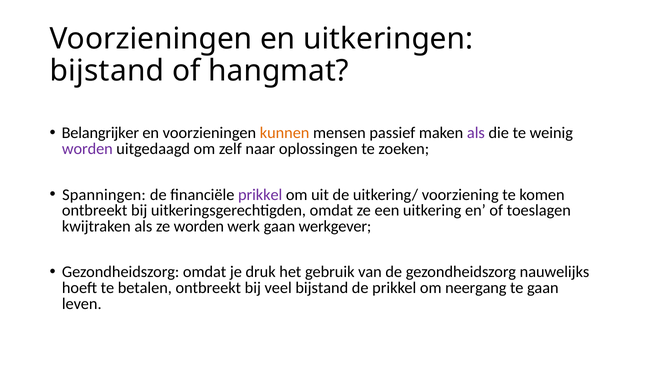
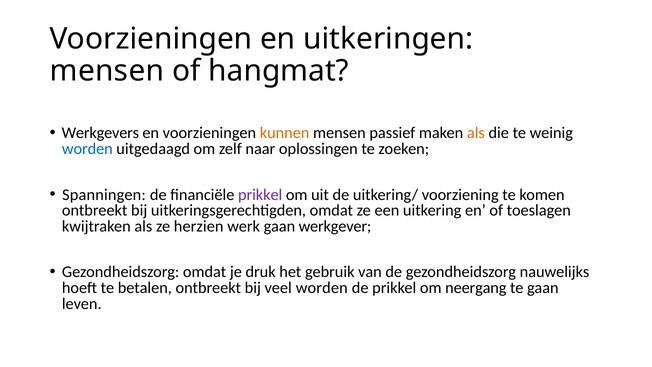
bijstand: bijstand -> mensen (107, 71)
Belangrijker: Belangrijker -> Werkgevers (100, 133)
als colour: purple -> orange (476, 133)
worden colour: purple -> blue (87, 149)
ze worden: worden -> herzien (199, 226)
veel bijstand: bijstand -> worden (322, 288)
